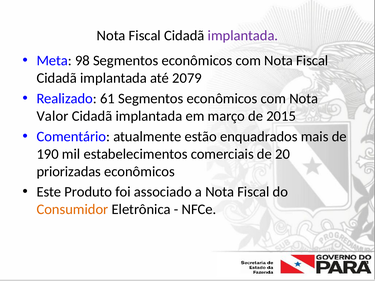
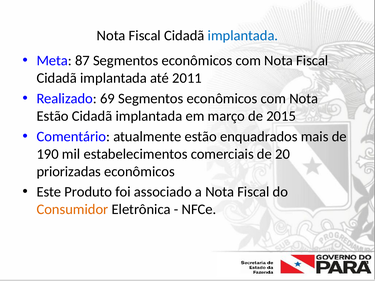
implantada colour: purple -> blue (243, 36)
98: 98 -> 87 (82, 61)
2079: 2079 -> 2011 (187, 78)
61: 61 -> 69 (107, 99)
Valor: Valor -> Estão (53, 116)
